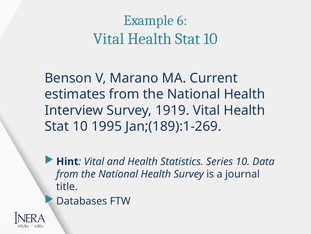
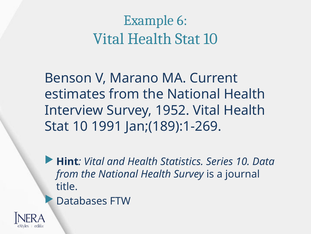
1919: 1919 -> 1952 (172, 110)
1995: 1995 -> 1991 (107, 126)
